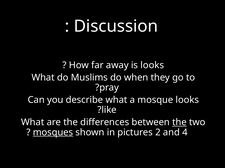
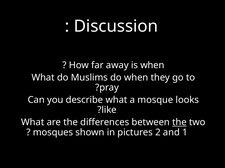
is looks: looks -> when (152, 65)
mosques underline: present -> none (53, 133)
4: 4 -> 1 (185, 133)
